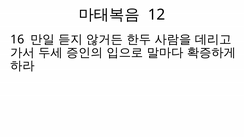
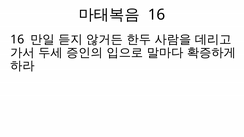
12: 12 -> 16 (157, 15)
